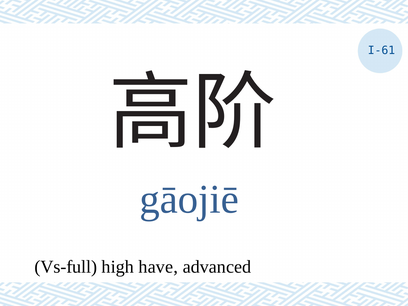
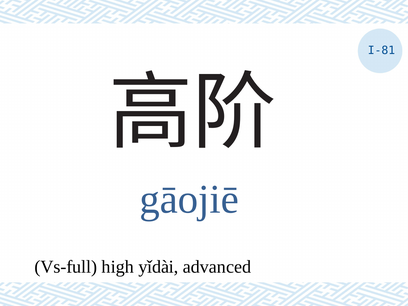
I-61: I-61 -> I-81 (381, 50)
have: have -> yǐdài (158, 267)
